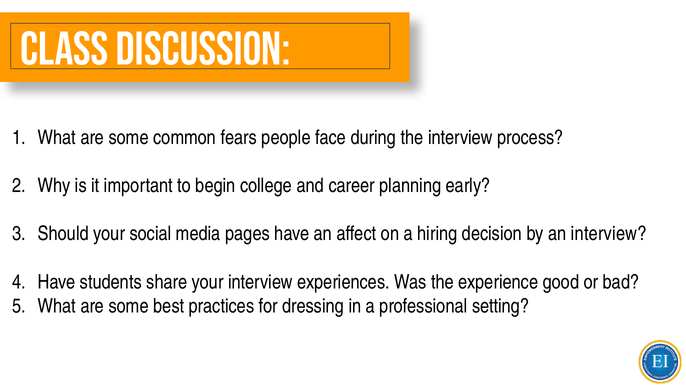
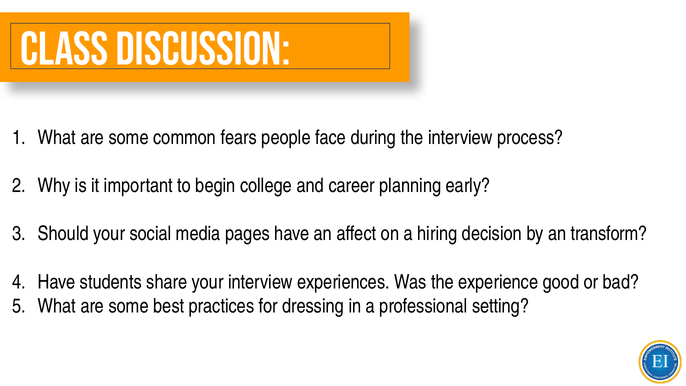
an interview: interview -> transform (609, 234)
